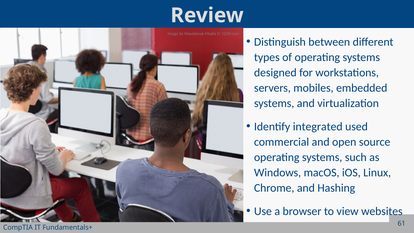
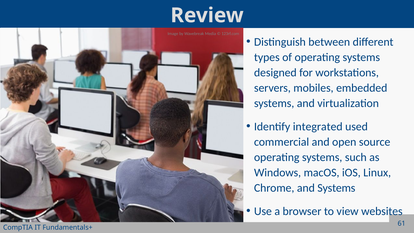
and Hashing: Hashing -> Systems (336, 188)
